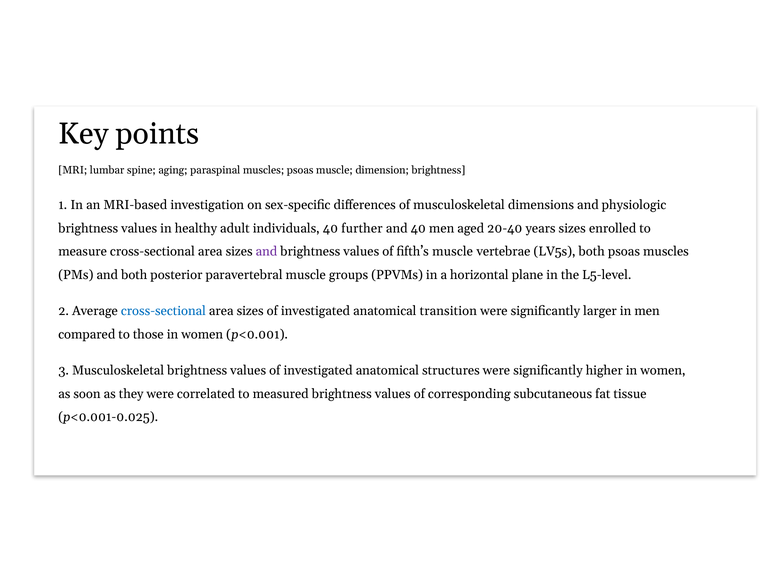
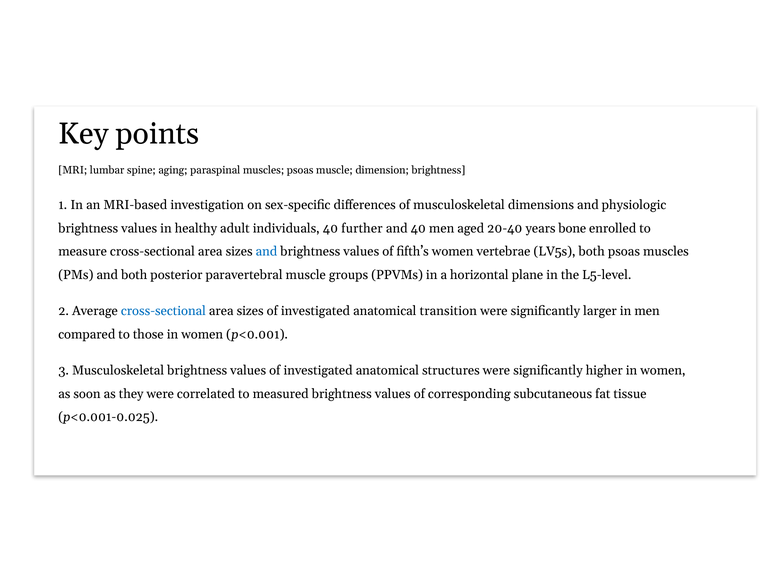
years sizes: sizes -> bone (572, 228)
and colour: purple -> blue (266, 252)
fifth’s muscle: muscle -> women (453, 252)
